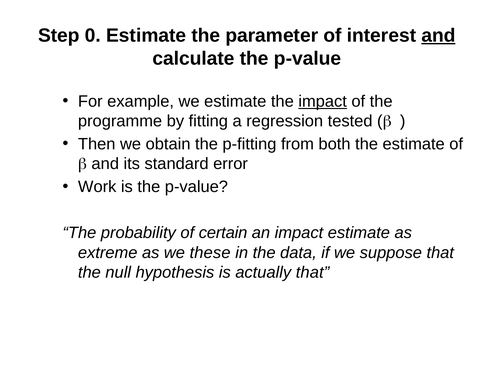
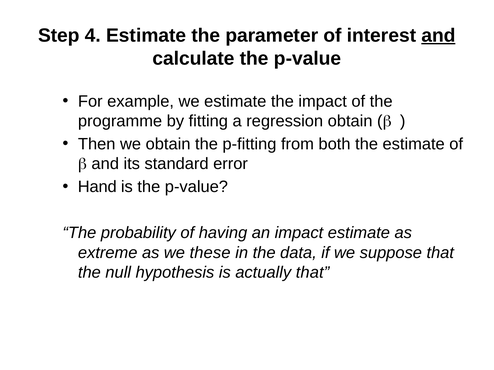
0: 0 -> 4 (93, 36)
impact underline: present -> none (323, 101)
regression tested: tested -> obtain (350, 121)
Work: Work -> Hand (97, 187)
certain: certain -> having (223, 233)
